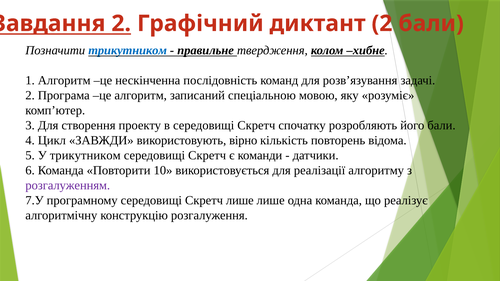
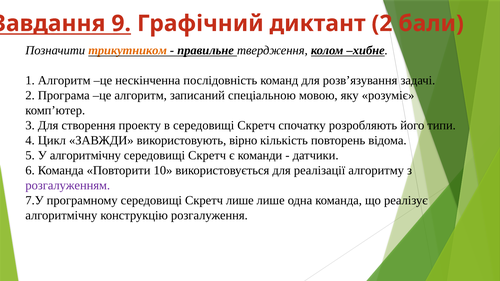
2: 2 -> 9 (121, 24)
трикутником colour: blue -> orange (128, 50)
його бали: бали -> типи (442, 125)
У трикутником: трикутником -> алгоритмічну (85, 155)
